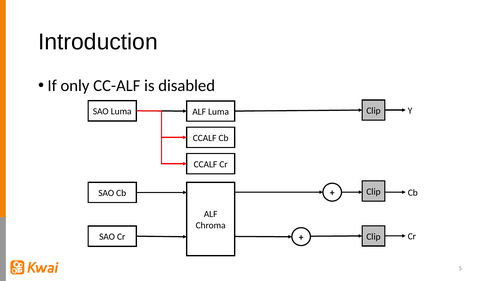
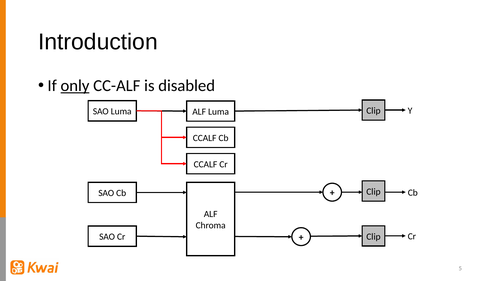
only underline: none -> present (75, 86)
